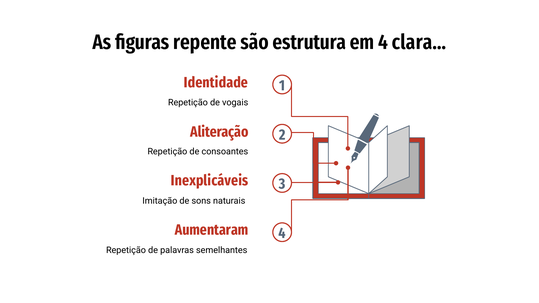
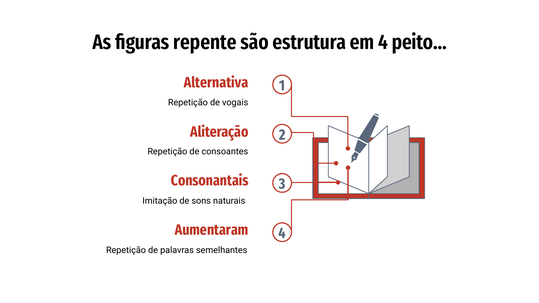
clara…: clara… -> peito… (419, 42)
Identidade: Identidade -> Alternativa (216, 83)
Inexplicáveis: Inexplicáveis -> Consonantais (210, 181)
